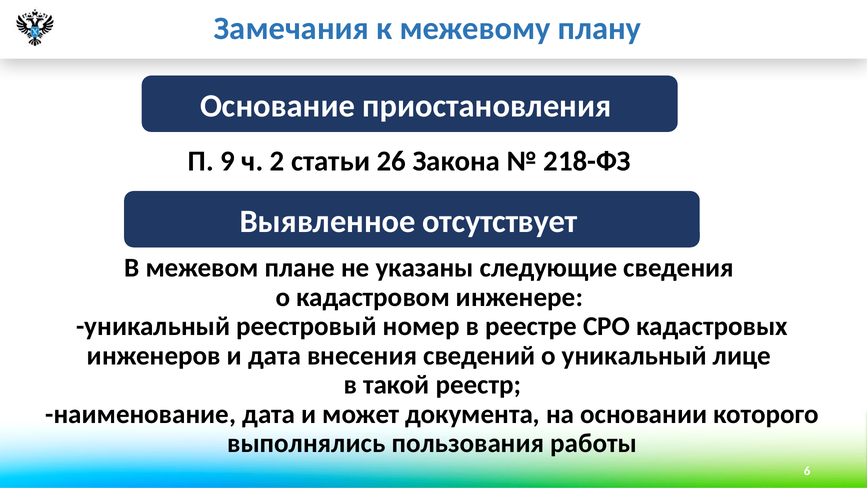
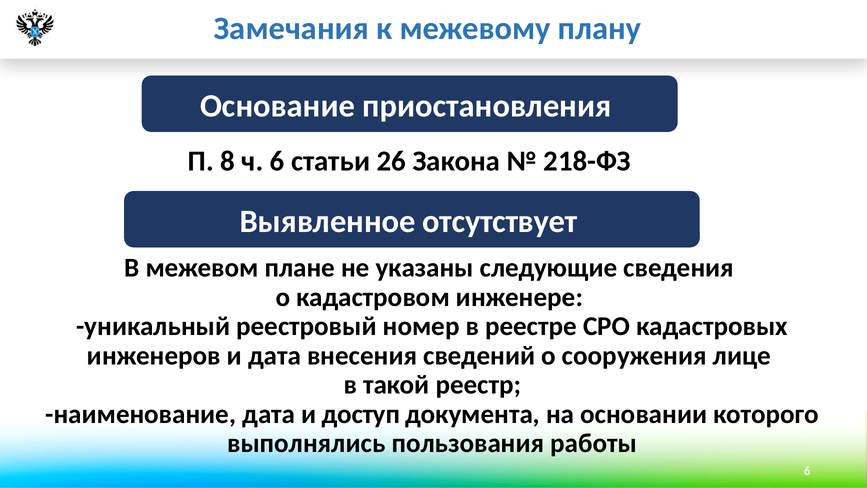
9: 9 -> 8 (228, 161)
ч 2: 2 -> 6 (277, 161)
о уникальный: уникальный -> сооружения (634, 355)
может: может -> доступ (361, 414)
